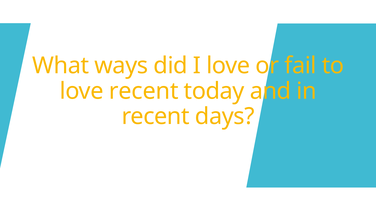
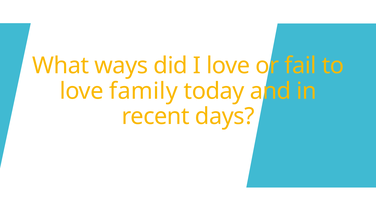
love recent: recent -> family (143, 91)
